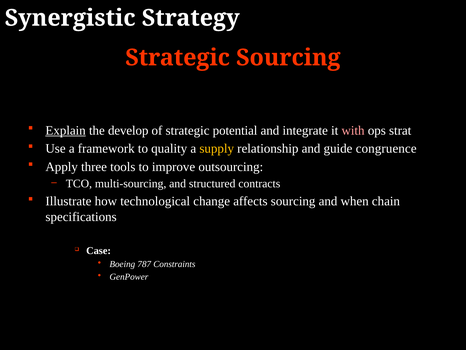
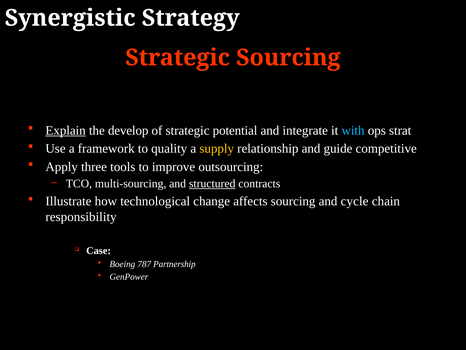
with colour: pink -> light blue (353, 130)
congruence: congruence -> competitive (386, 148)
structured underline: none -> present (212, 184)
when: when -> cycle (355, 201)
specifications: specifications -> responsibility (81, 217)
Constraints: Constraints -> Partnership (174, 264)
